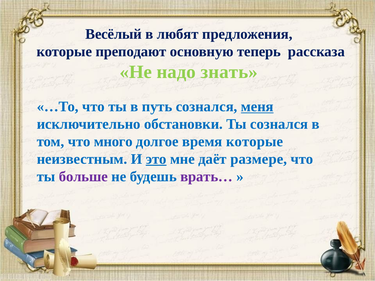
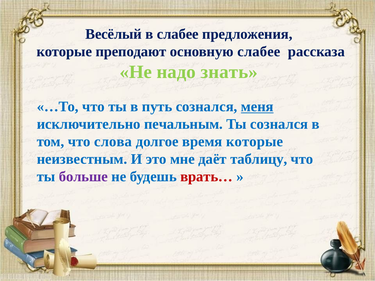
в любят: любят -> слабее (178, 34)
основную теперь: теперь -> слабее (259, 52)
обстановки: обстановки -> печальным (183, 124)
много: много -> слова (113, 142)
это underline: present -> none (156, 159)
размере: размере -> таблицу (259, 159)
врать… colour: purple -> red (207, 177)
